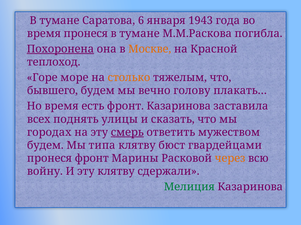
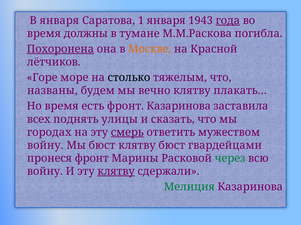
тумане: тумане -> января (59, 21)
6: 6 -> 1 (141, 21)
года underline: none -> present (228, 21)
время пронеся: пронеся -> должны (86, 34)
теплоход: теплоход -> лётчиков (54, 62)
столько colour: orange -> black (129, 78)
бывшего: бывшего -> названы (52, 91)
вечно голову: голову -> клятву (192, 91)
будем: будем -> войну (45, 146)
Мы типа: типа -> бюст (102, 146)
через colour: orange -> green (230, 159)
клятву underline: none -> present (116, 172)
